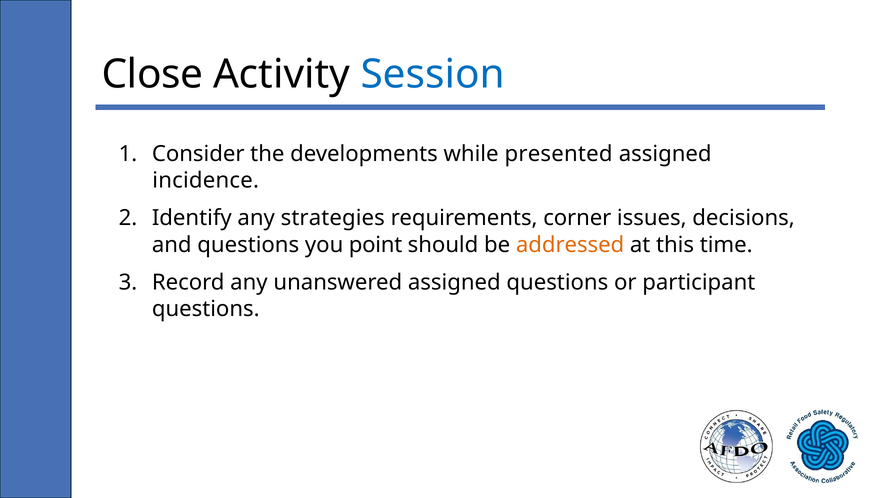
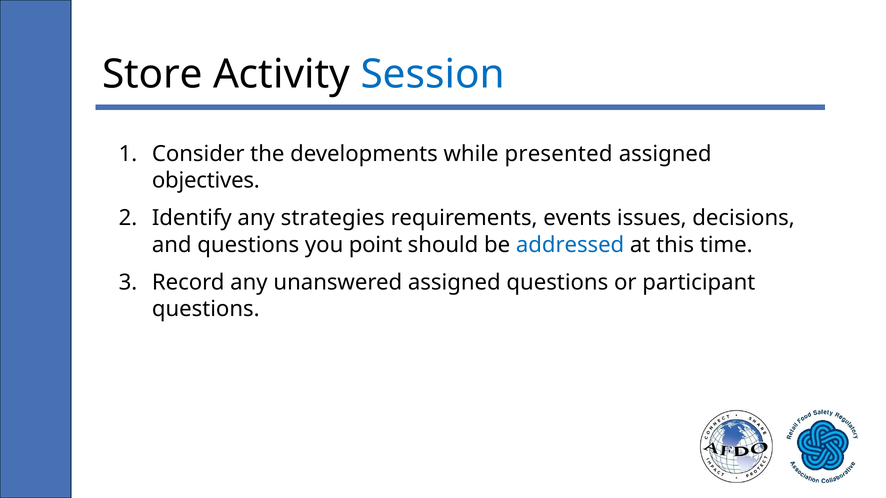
Close: Close -> Store (152, 74)
incidence: incidence -> objectives (206, 181)
corner: corner -> events (577, 218)
addressed colour: orange -> blue (570, 245)
